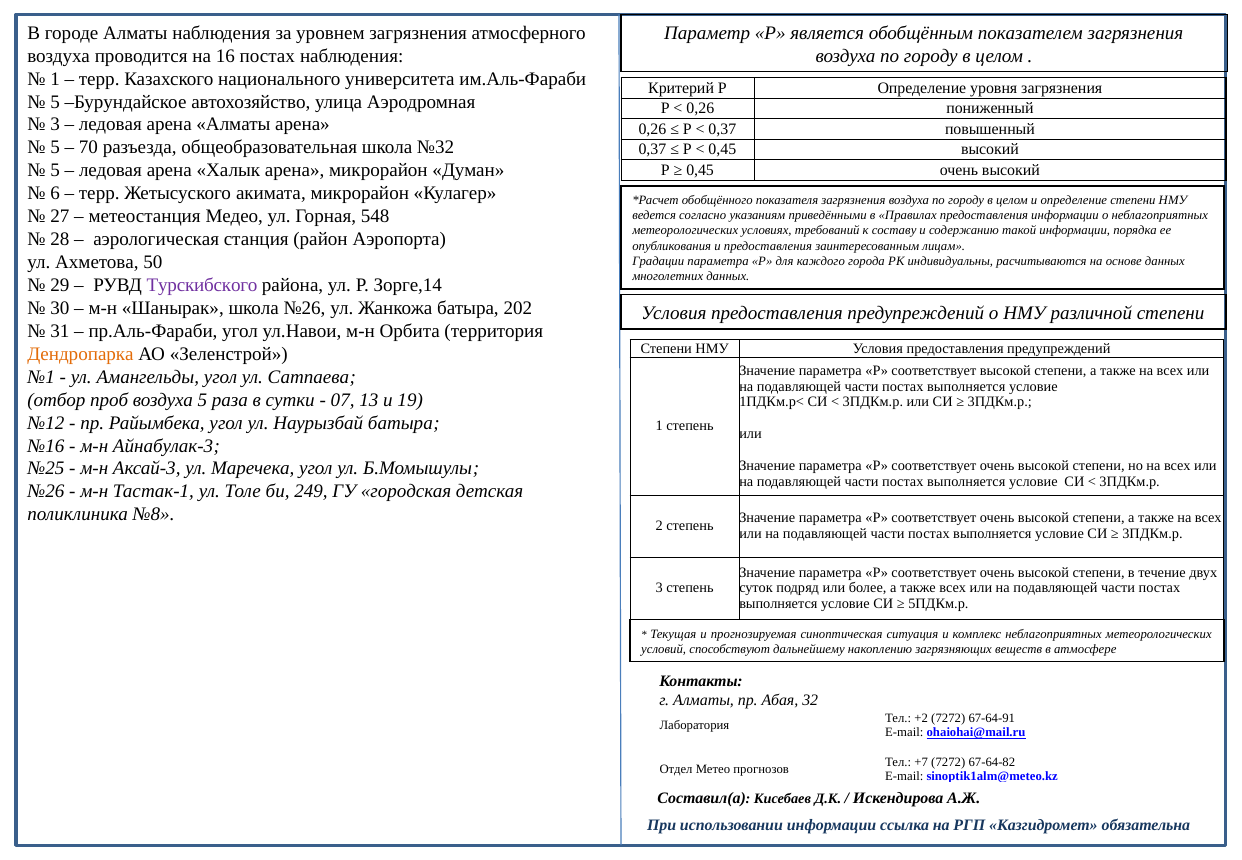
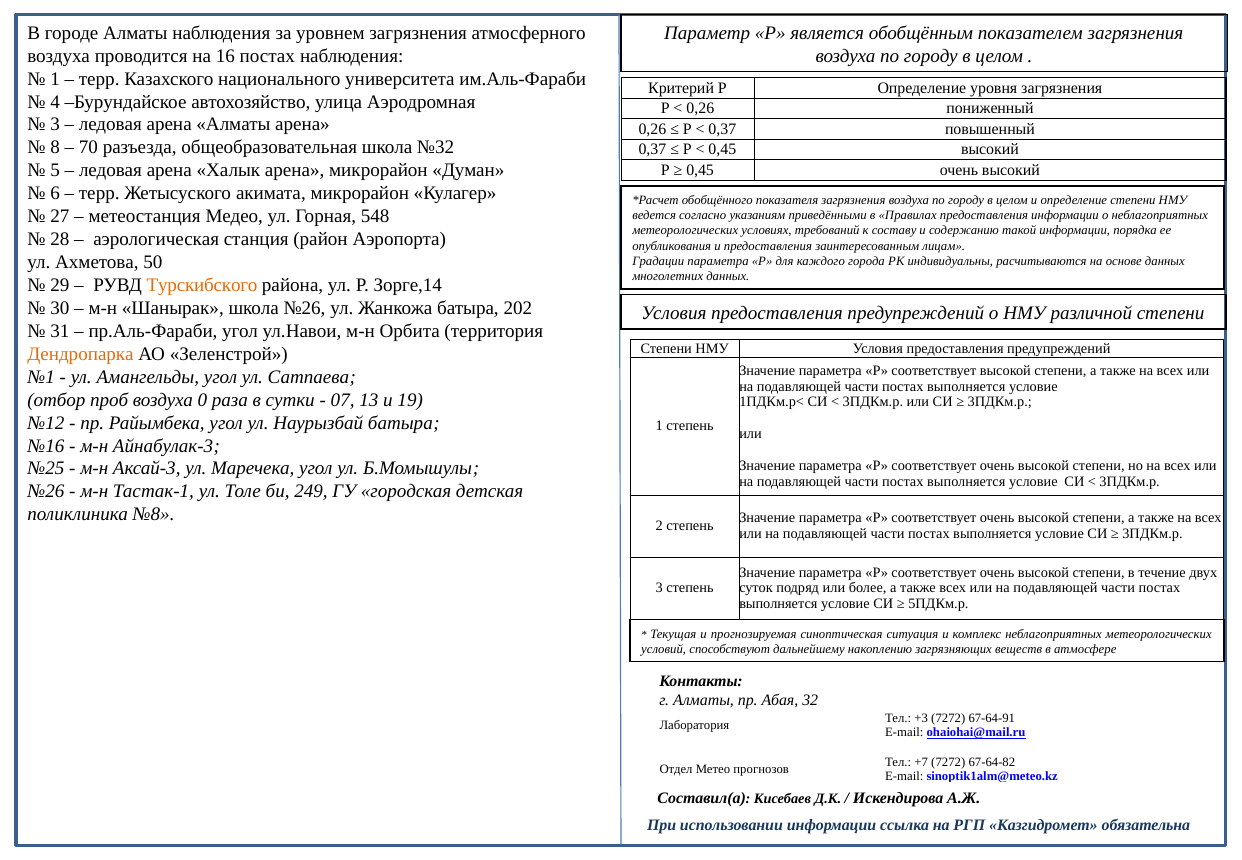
5: 5 -> 4 (55, 102)
5: 5 -> 8 (55, 148)
Турскибского colour: purple -> orange (202, 285)
воздуха 5: 5 -> 0 (202, 400)
+2: +2 -> +3 (921, 718)
